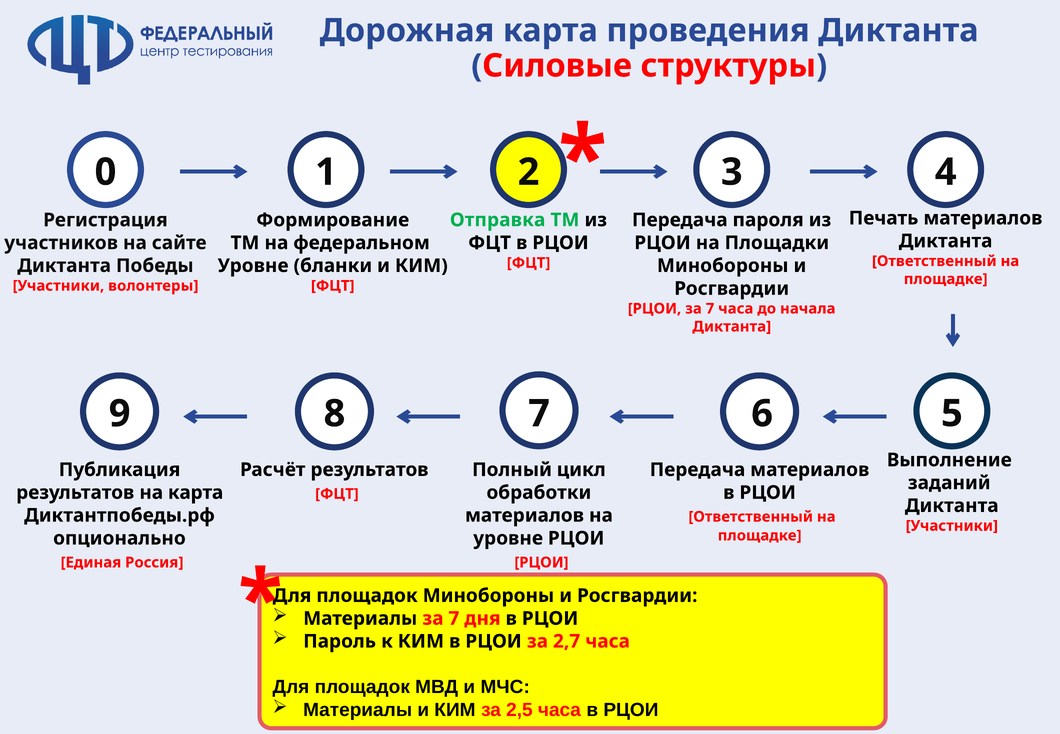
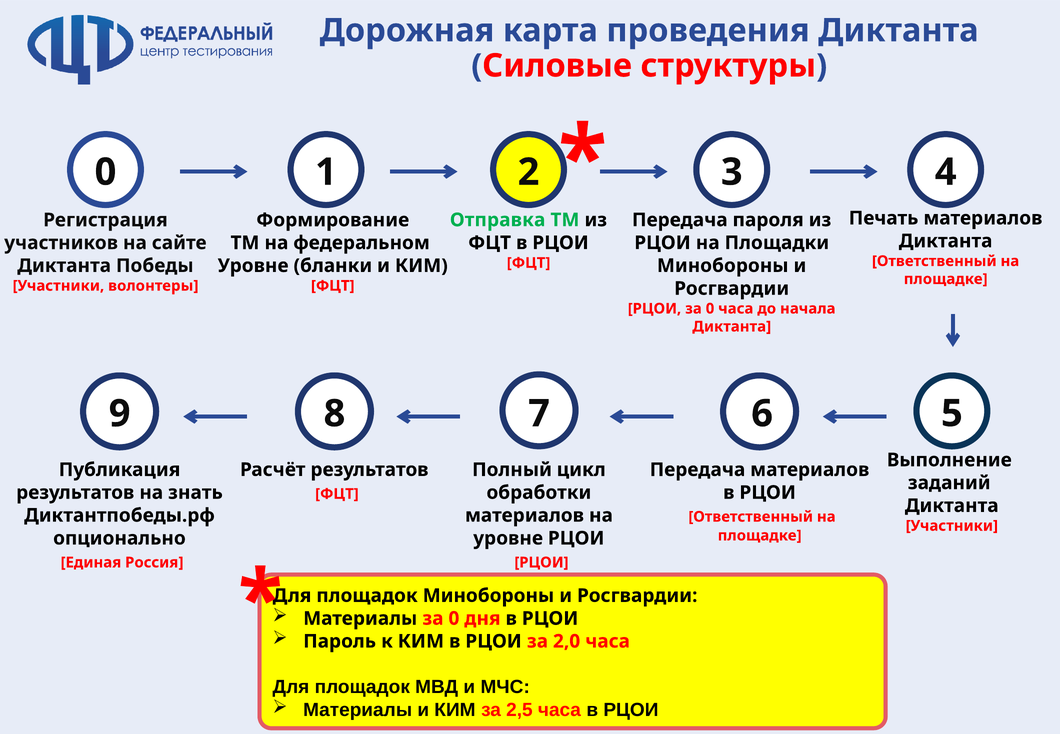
РЦОИ за 7: 7 -> 0 (710, 309)
на карта: карта -> знать (195, 492)
Материалы за 7: 7 -> 0 (454, 618)
2,7: 2,7 -> 2,0 (567, 641)
